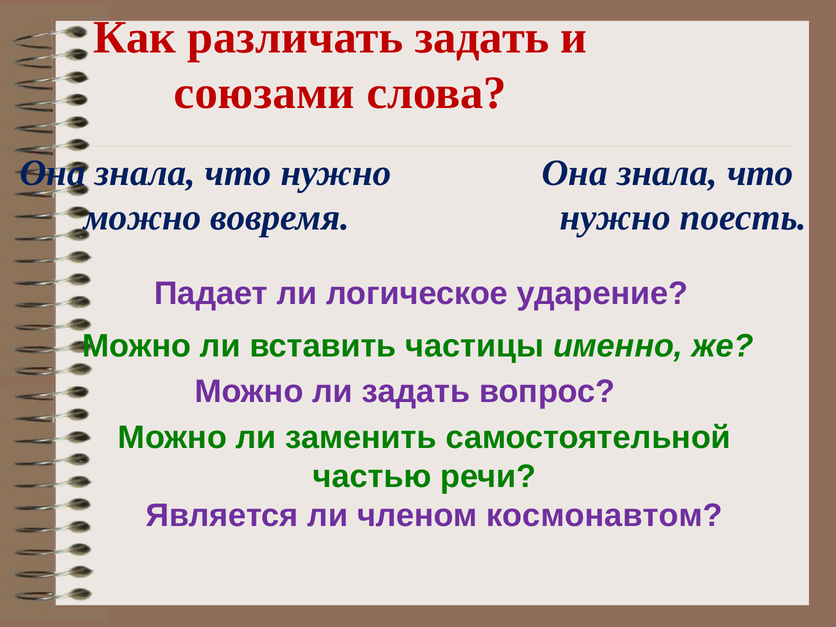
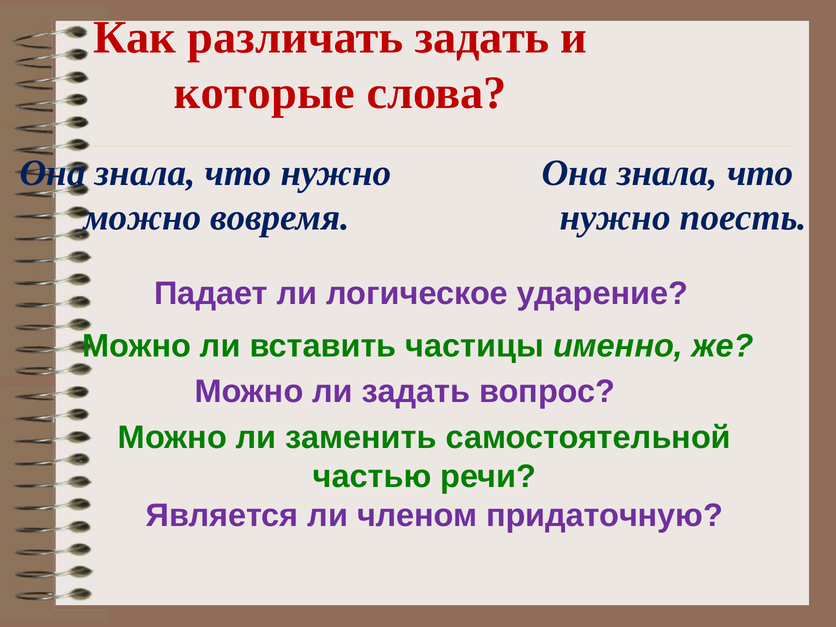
союзами: союзами -> которые (264, 93)
космонавтом: космонавтом -> придаточную (604, 516)
